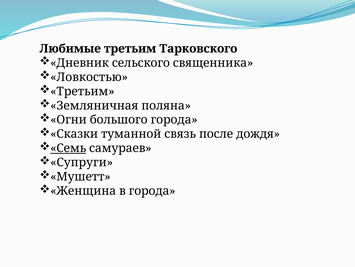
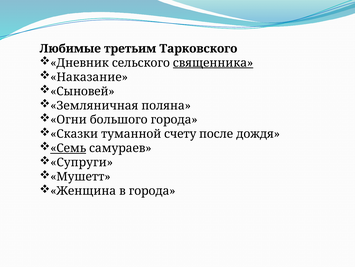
священника underline: none -> present (213, 63)
Ловкостью: Ловкостью -> Наказание (89, 77)
Третьим: Третьим -> Сыновей (82, 91)
связь: связь -> счету (180, 134)
